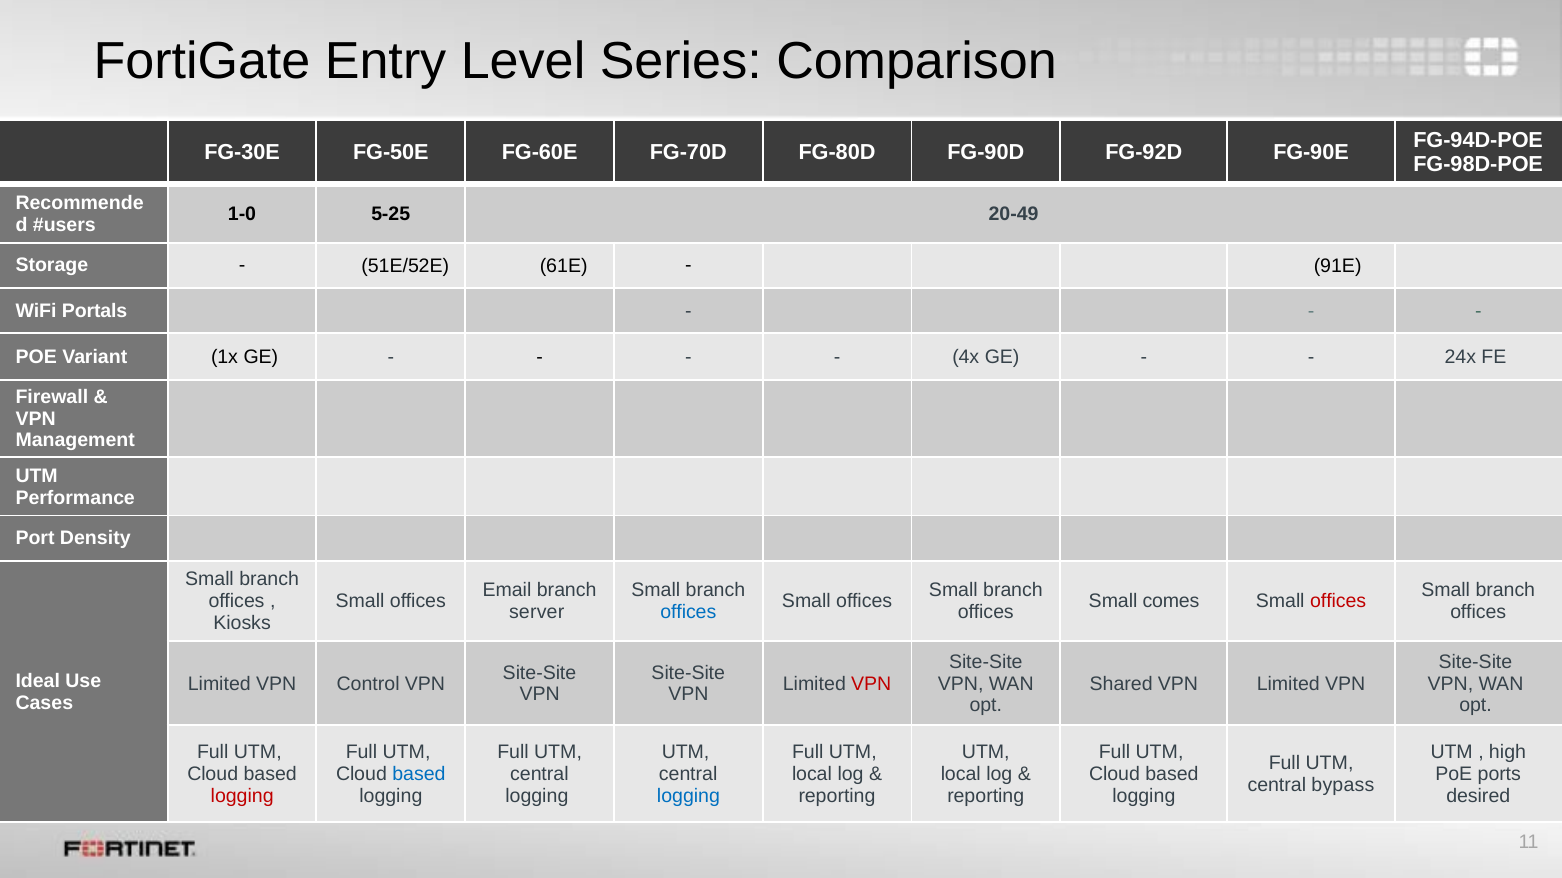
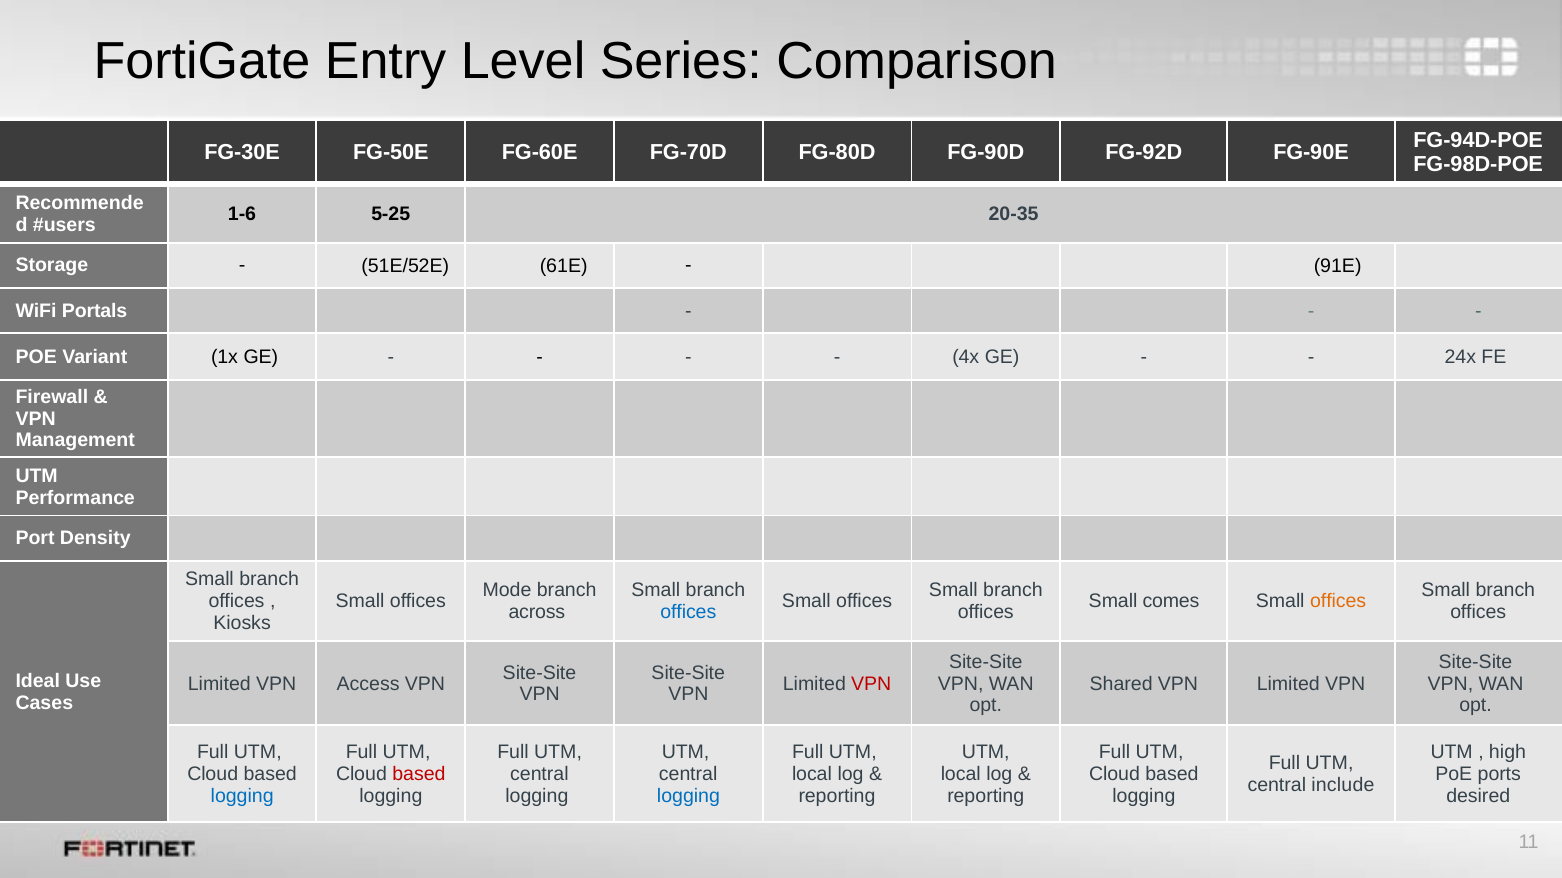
1-0: 1-0 -> 1-6 (242, 214)
20-49: 20-49 -> 20-35 (1014, 214)
Email: Email -> Mode (507, 591)
offices colour: red -> orange (1338, 602)
server: server -> across (537, 613)
Control: Control -> Access (368, 684)
based colour: blue -> red (419, 775)
bypass: bypass -> include (1343, 786)
logging colour: red -> blue (242, 797)
